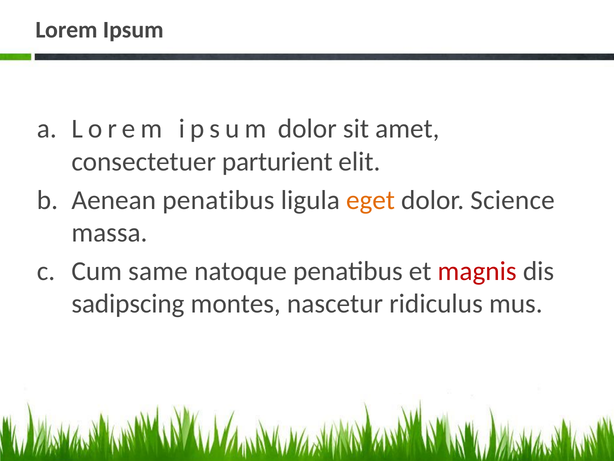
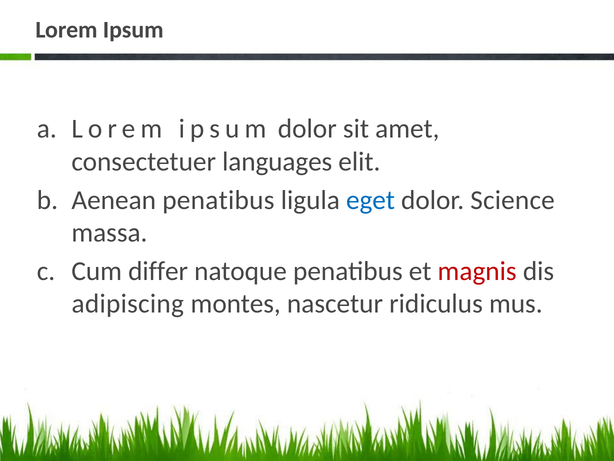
parturient: parturient -> languages (277, 162)
eget colour: orange -> blue (371, 200)
same: same -> differ (158, 271)
sadipscing: sadipscing -> adipiscing (128, 304)
